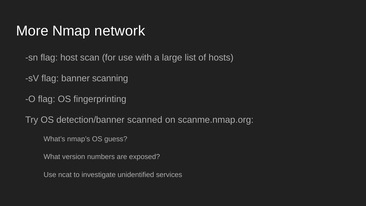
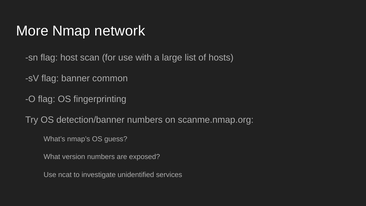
scanning: scanning -> common (110, 78)
detection/banner scanned: scanned -> numbers (145, 120)
